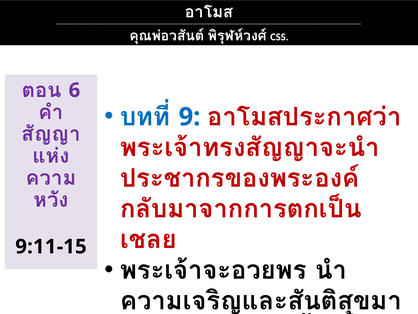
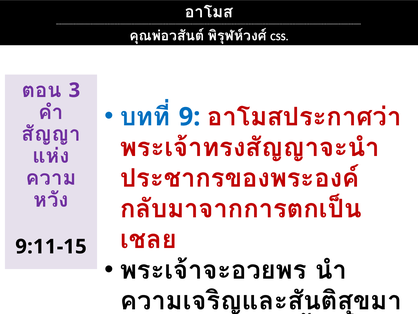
6: 6 -> 3 (74, 90)
